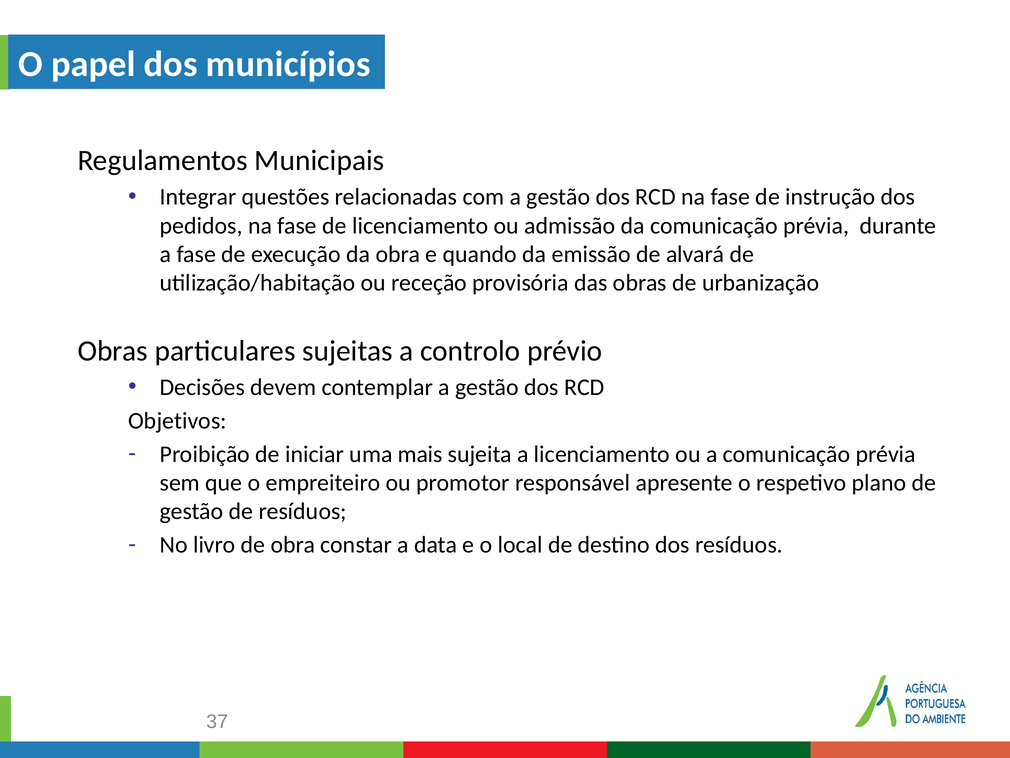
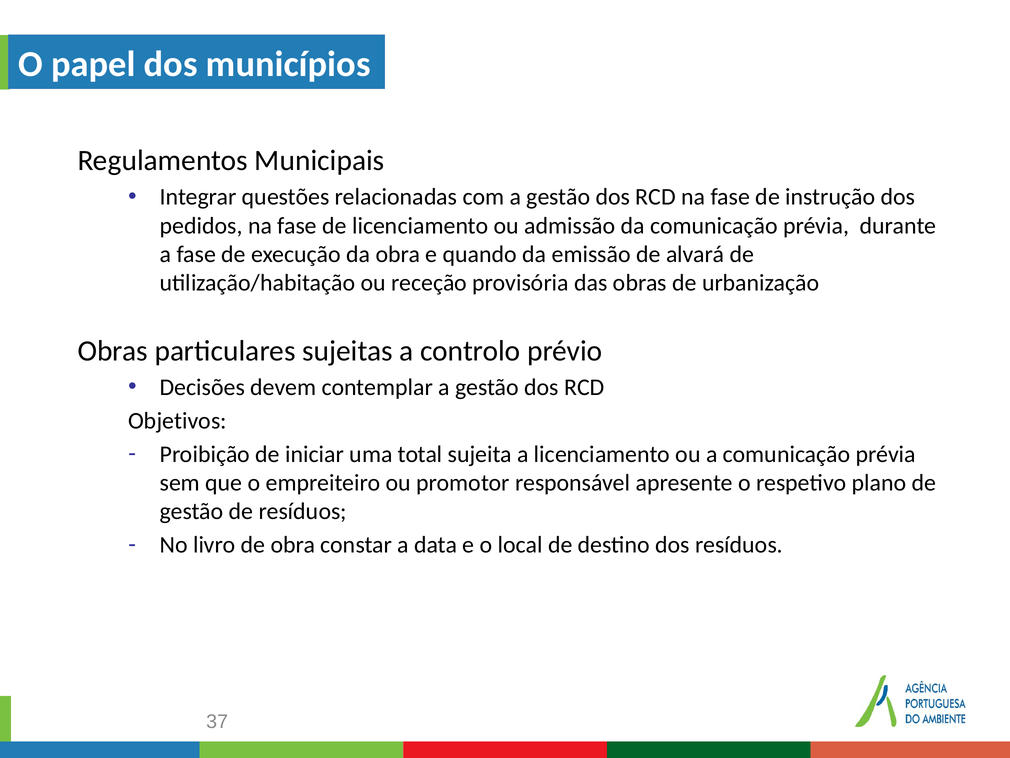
mais: mais -> total (420, 454)
